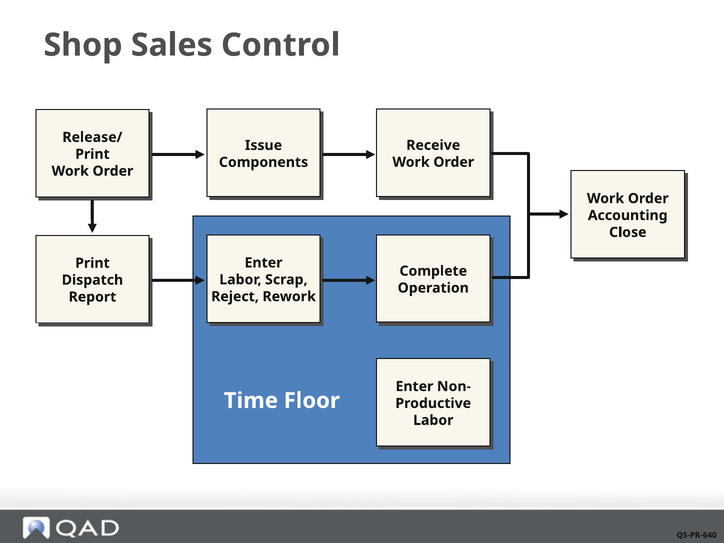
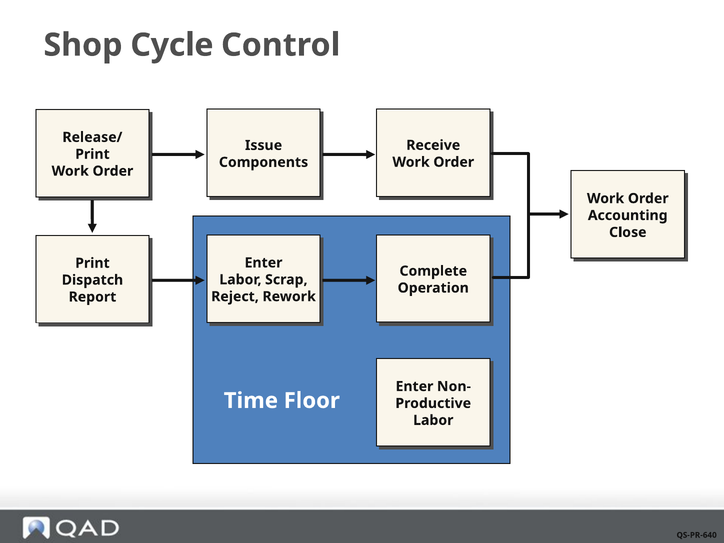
Sales: Sales -> Cycle (172, 45)
